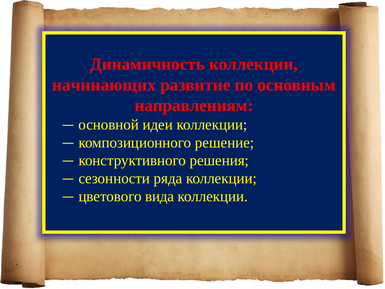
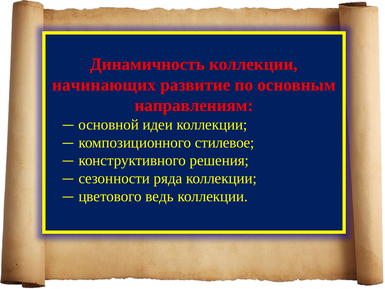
решение: решение -> стилевое (225, 142)
вида: вида -> ведь (160, 196)
